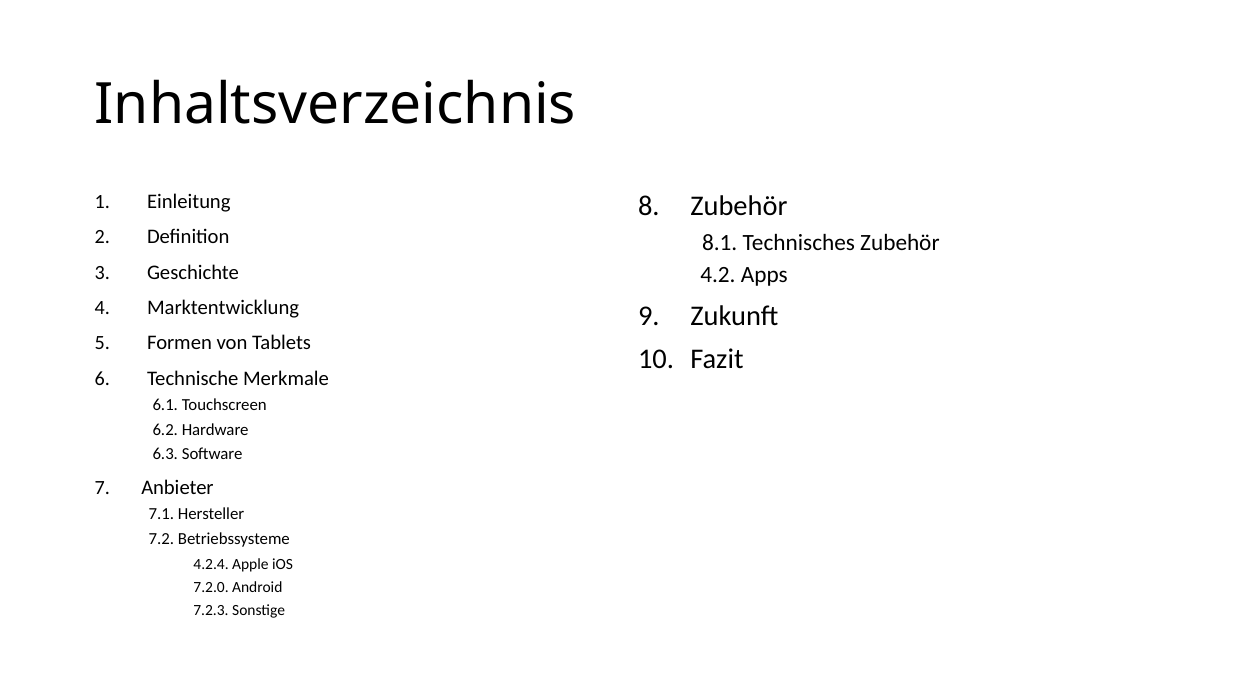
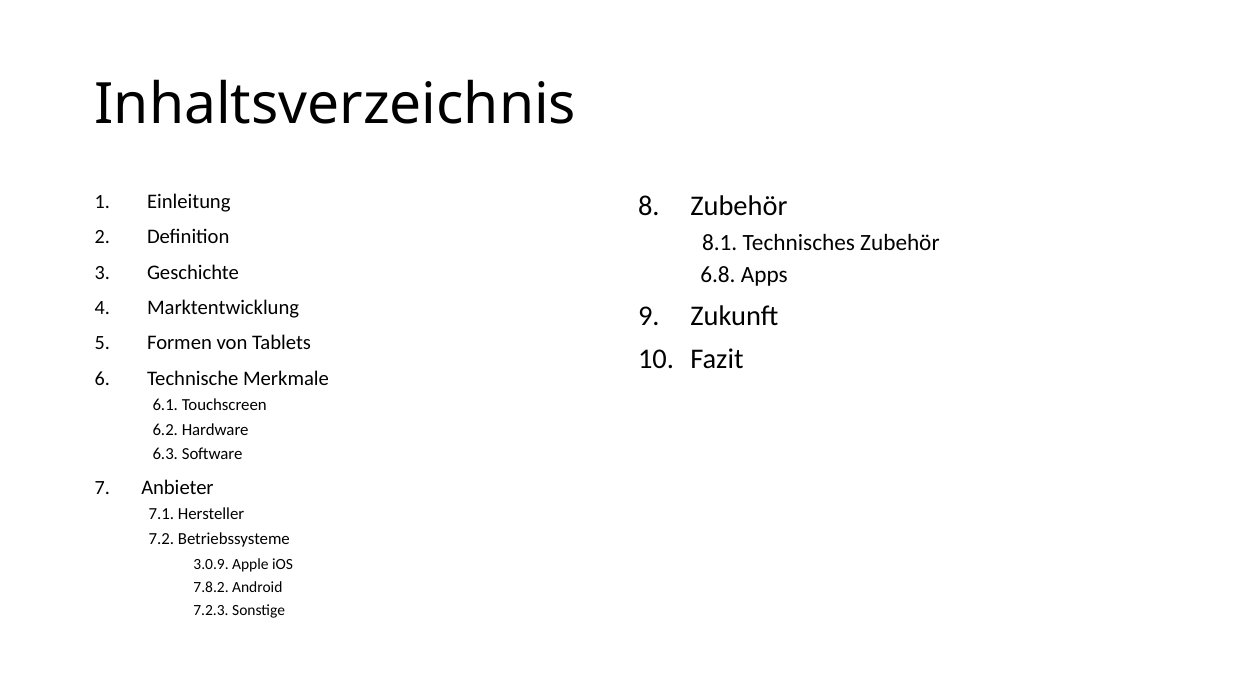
4.2: 4.2 -> 6.8 (718, 275)
4.2.4: 4.2.4 -> 3.0.9 (211, 564)
7.2.0: 7.2.0 -> 7.8.2 (211, 587)
